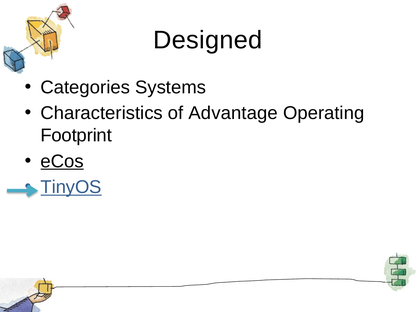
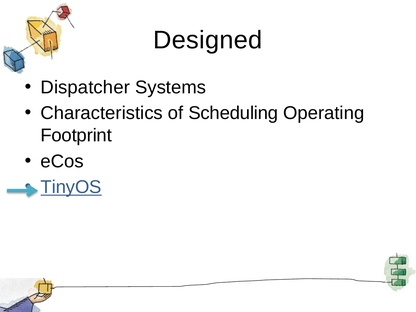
Categories: Categories -> Dispatcher (85, 87)
Advantage: Advantage -> Scheduling (233, 113)
eCos underline: present -> none (62, 161)
